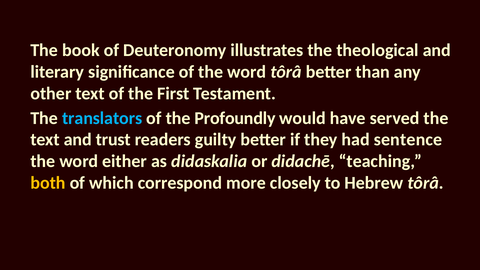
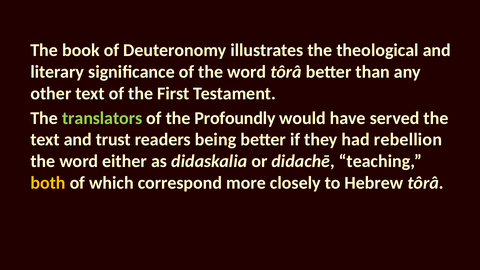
translators colour: light blue -> light green (102, 118)
guilty: guilty -> being (216, 140)
sentence: sentence -> rebellion (408, 140)
